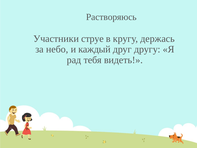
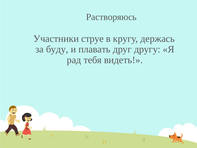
небо: небо -> буду (57, 49)
каждый: каждый -> плавать (94, 49)
